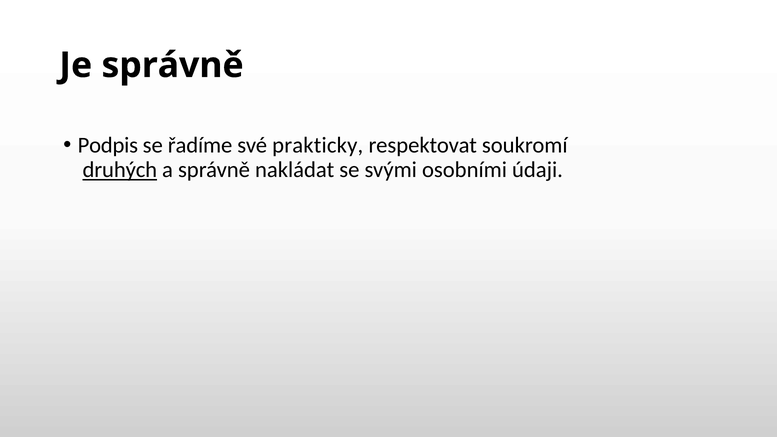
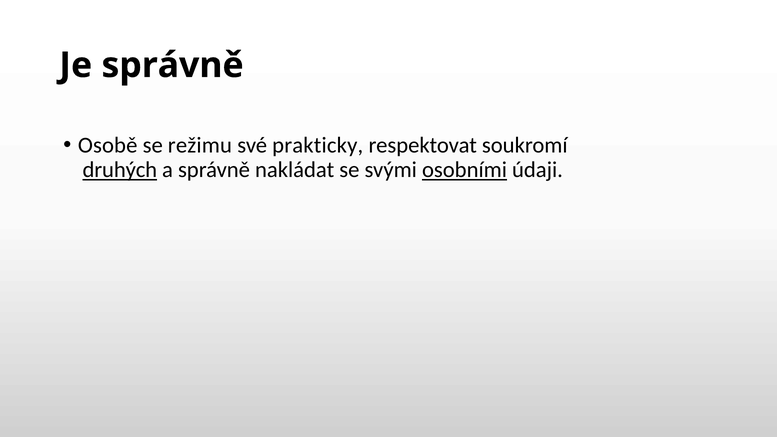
Podpis: Podpis -> Osobě (108, 145)
řadíme: řadíme -> režimu (200, 145)
osobními underline: none -> present (465, 170)
